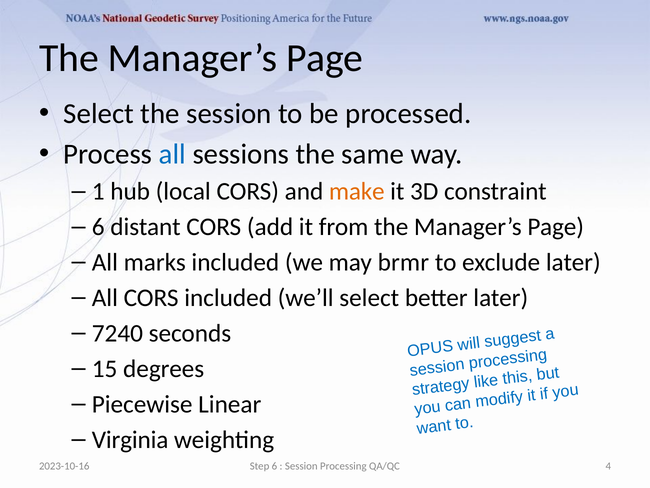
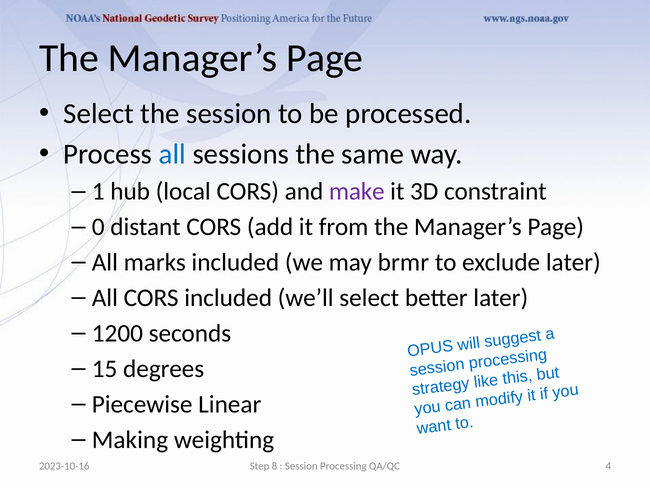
make colour: orange -> purple (357, 191)
6: 6 -> 0 (98, 227)
7240: 7240 -> 1200 (117, 333)
Virginia: Virginia -> Making (130, 439)
Step 6: 6 -> 8 (274, 466)
